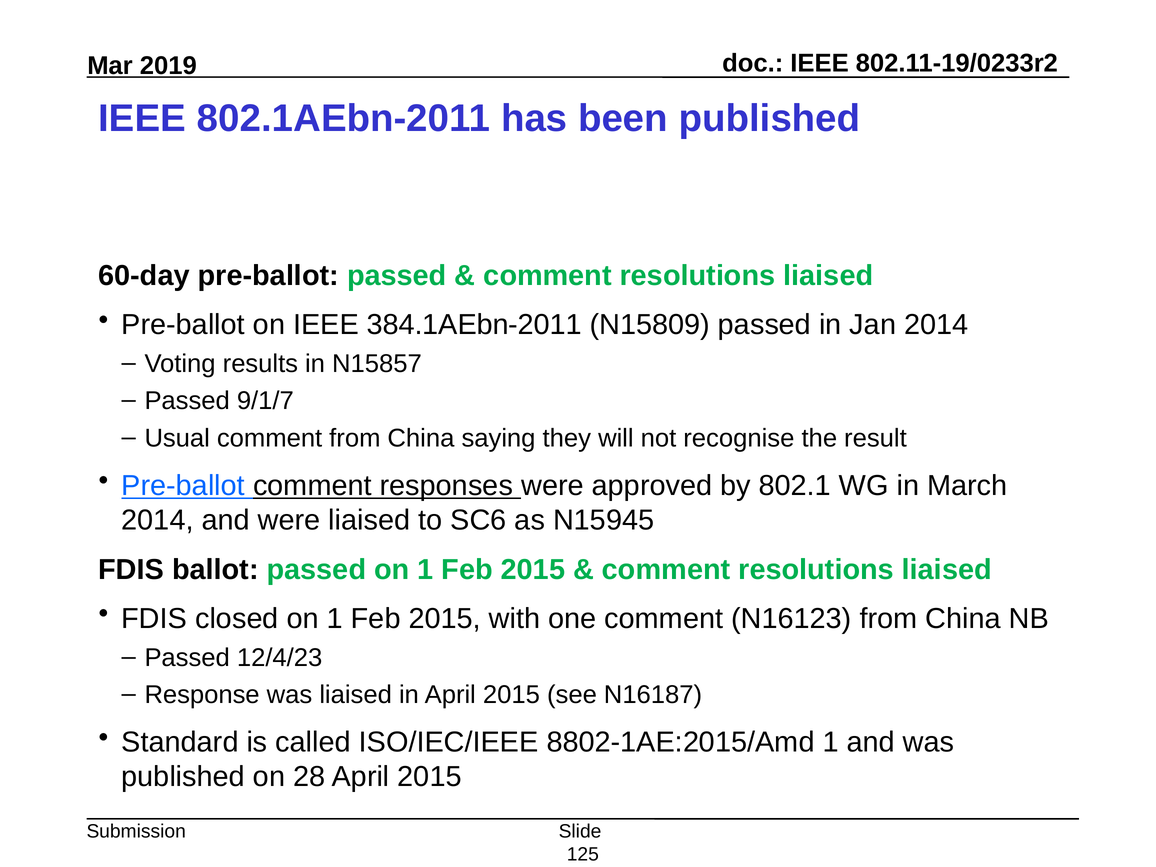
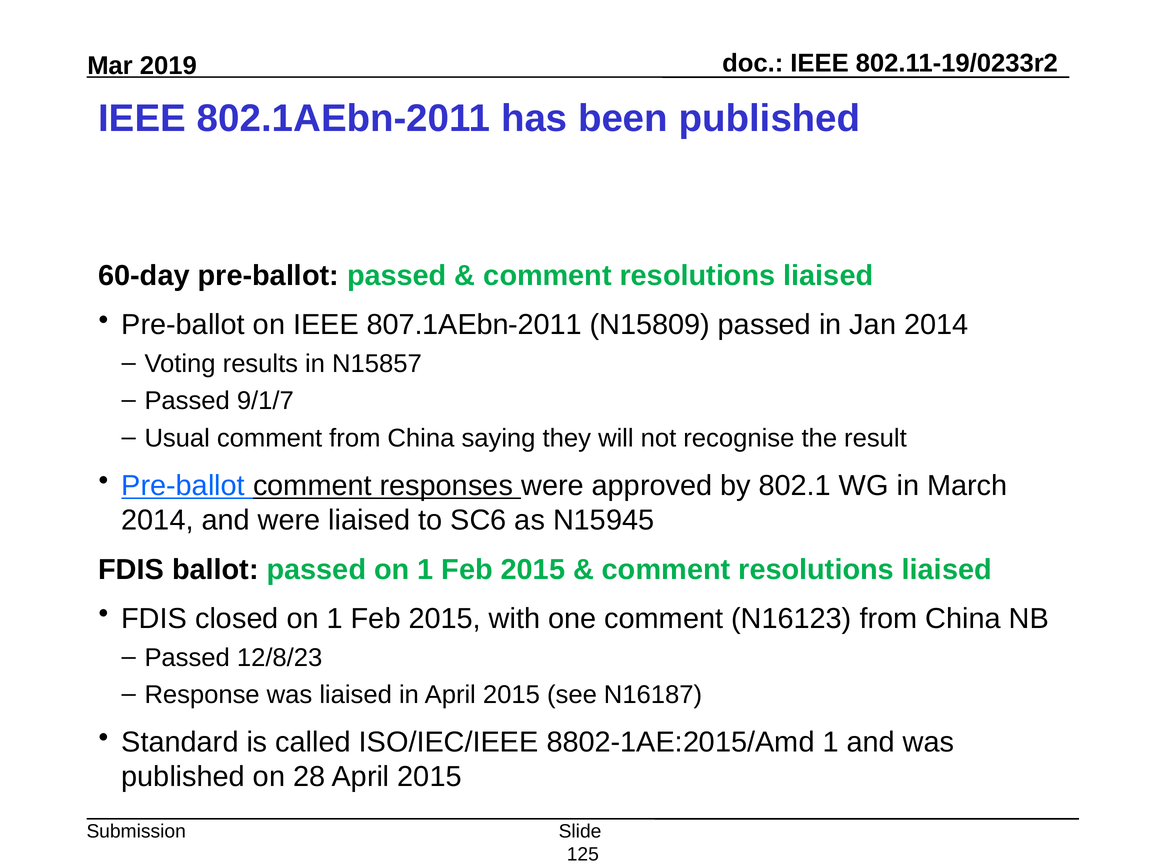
384.1AEbn-2011: 384.1AEbn-2011 -> 807.1AEbn-2011 (474, 325)
12/4/23: 12/4/23 -> 12/8/23 (280, 658)
